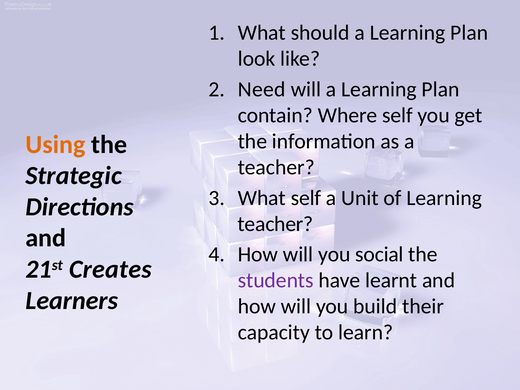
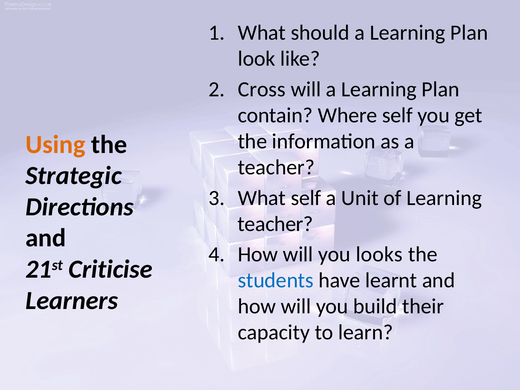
Need: Need -> Cross (262, 89)
social: social -> looks (379, 255)
Creates: Creates -> Criticise (111, 269)
students colour: purple -> blue (276, 281)
